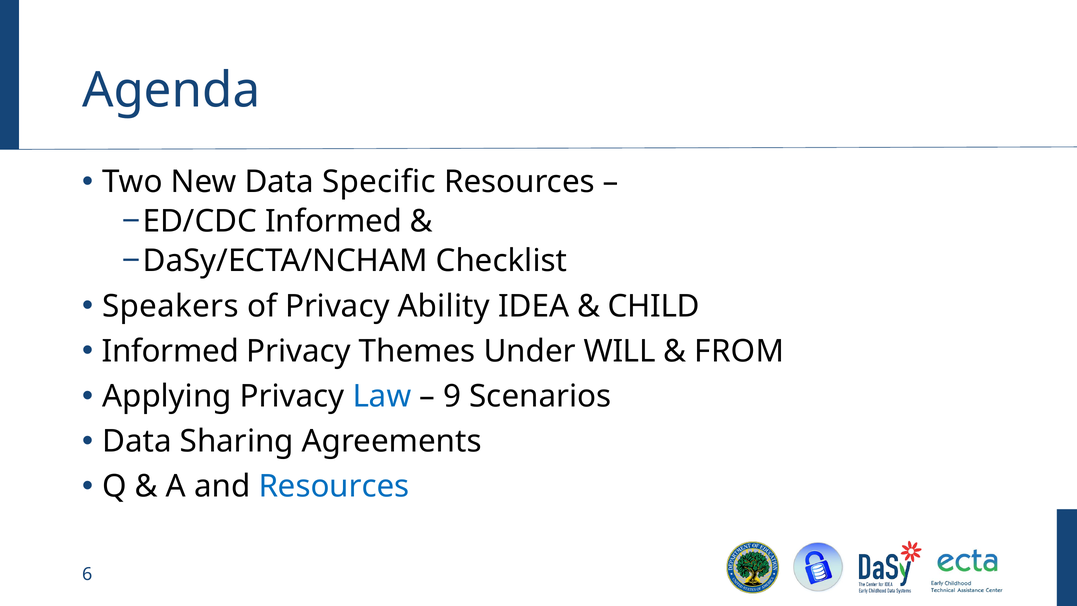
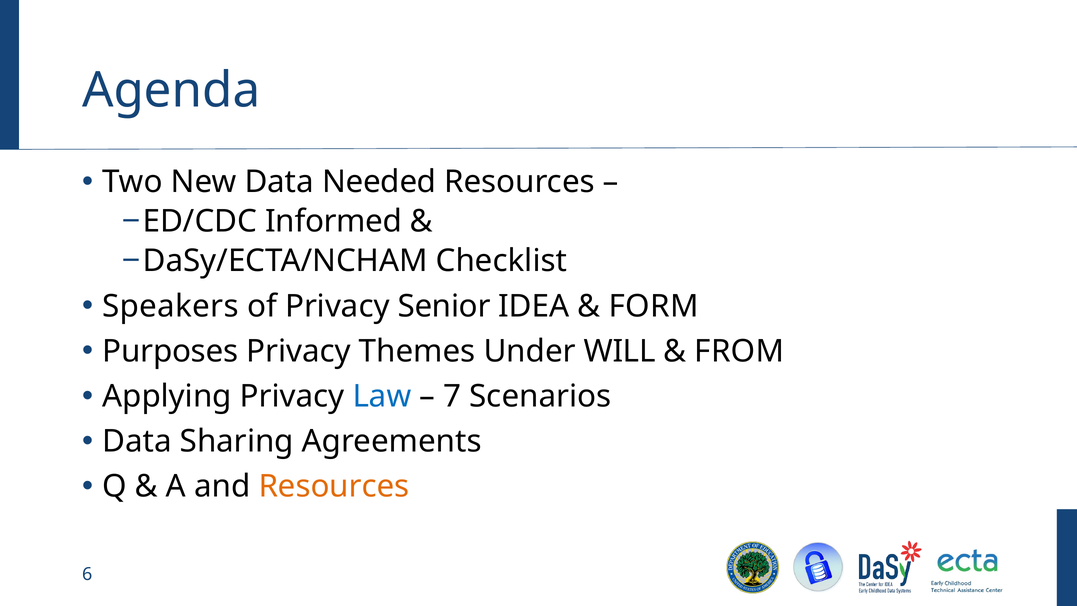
Specific: Specific -> Needed (379, 182)
Ability: Ability -> Senior (444, 306)
CHILD: CHILD -> FORM (654, 306)
Informed: Informed -> Purposes (170, 351)
9: 9 -> 7 (452, 396)
Resources colour: blue -> orange (334, 486)
